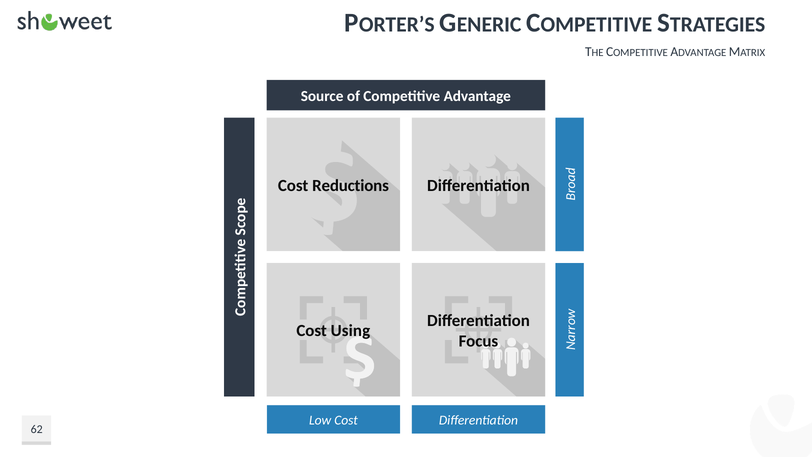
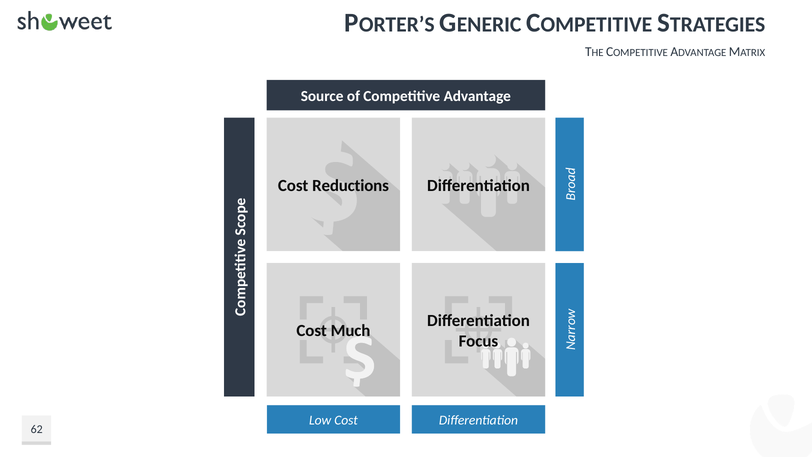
Using: Using -> Much (351, 331)
